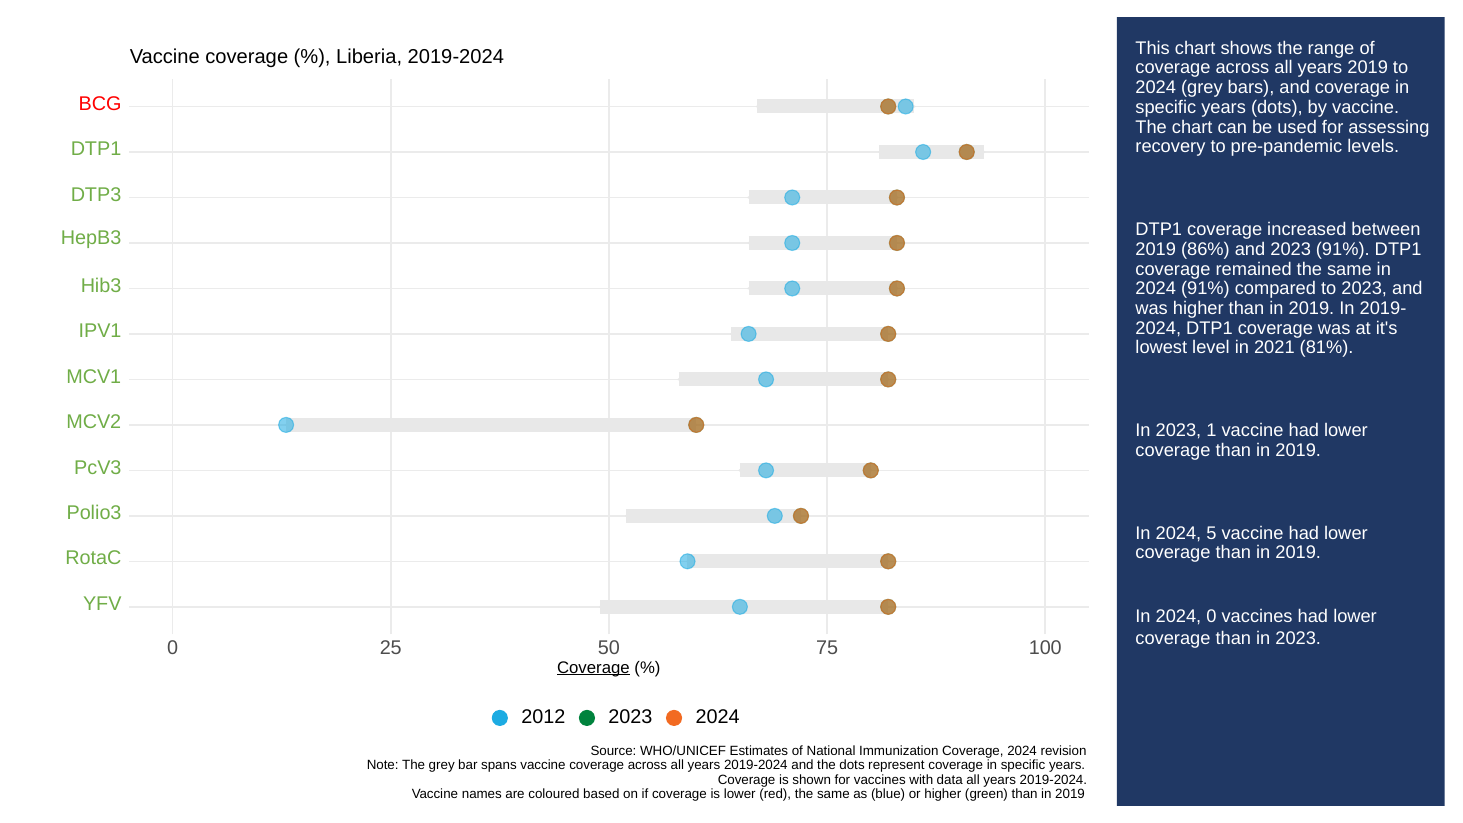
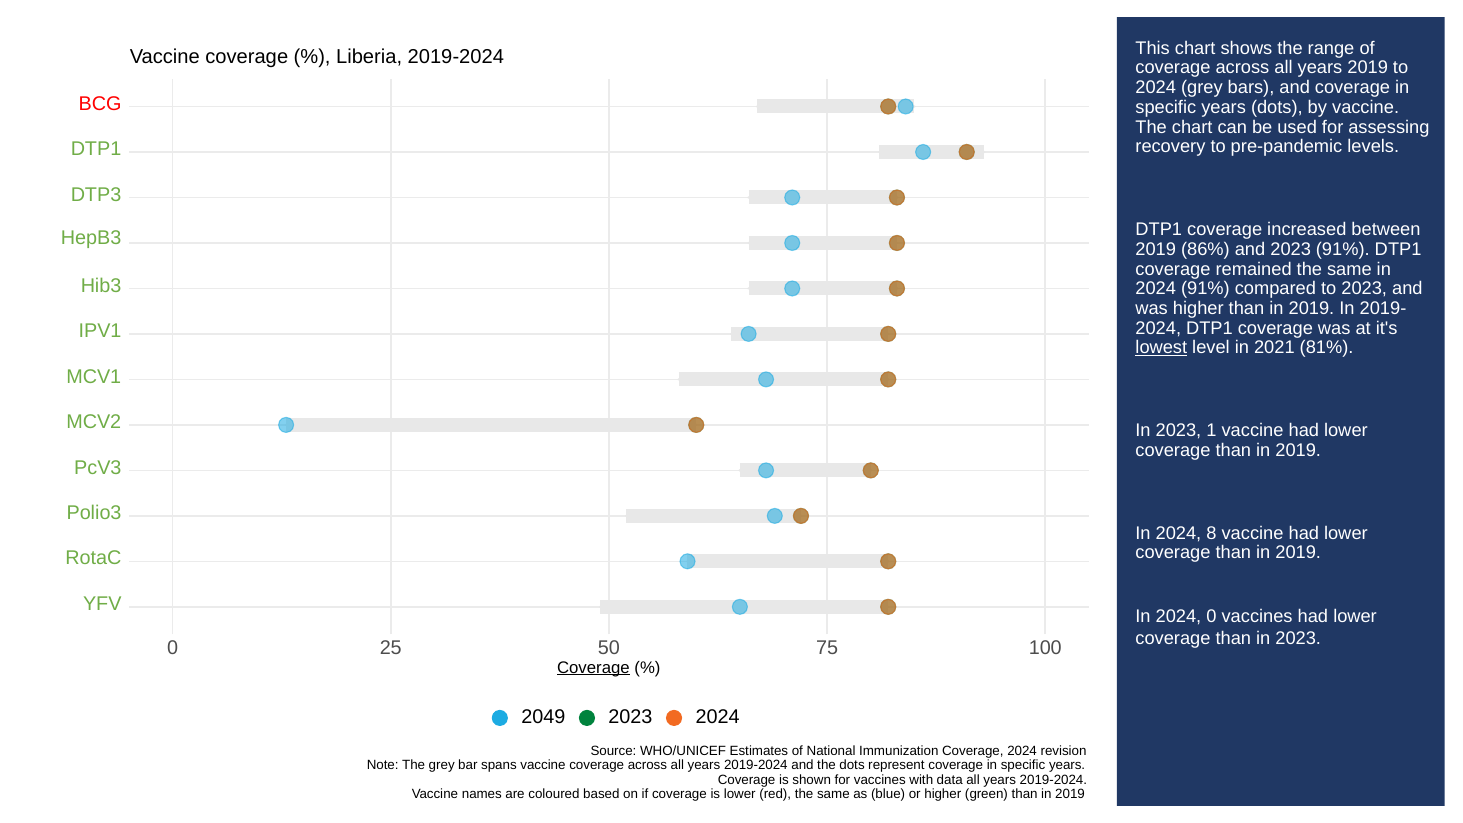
lowest underline: none -> present (1161, 348)
5: 5 -> 8 (1212, 533)
2012: 2012 -> 2049 (543, 717)
